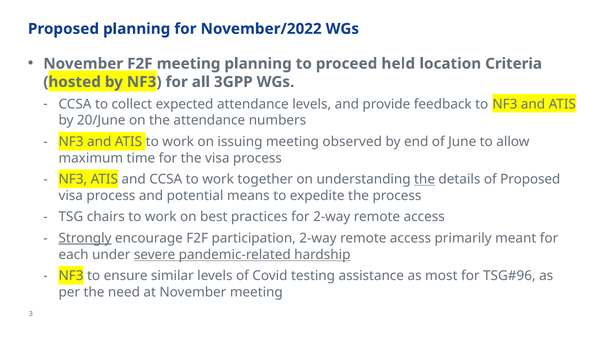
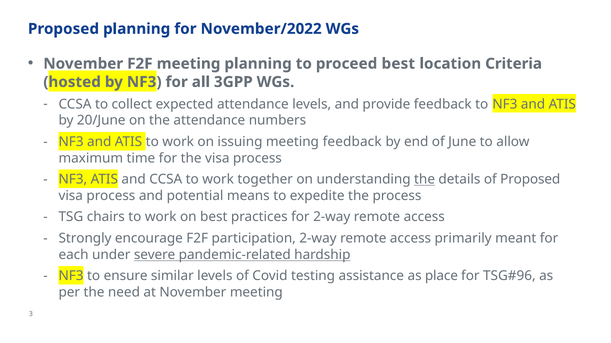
proceed held: held -> best (398, 64)
meeting observed: observed -> feedback (352, 142)
Strongly underline: present -> none (85, 239)
most: most -> place (441, 276)
